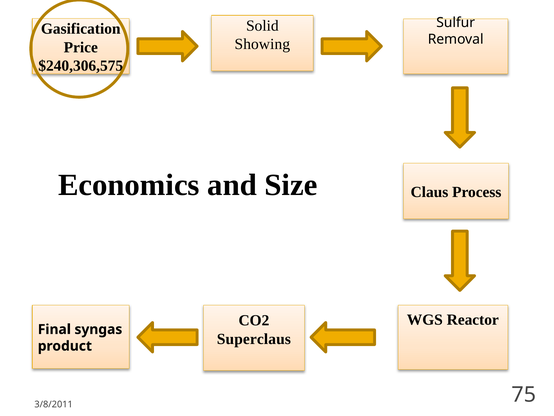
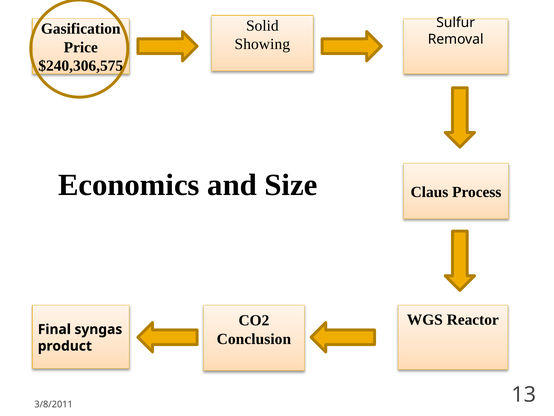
Superclaus: Superclaus -> Conclusion (254, 339)
75: 75 -> 13 (524, 394)
